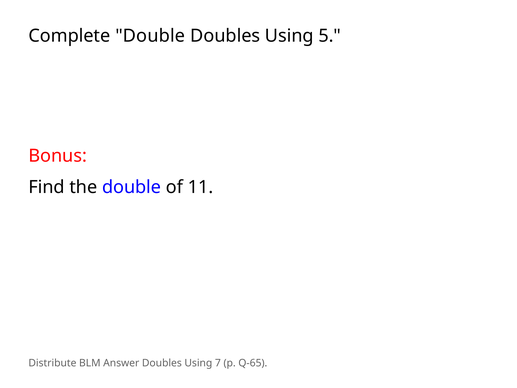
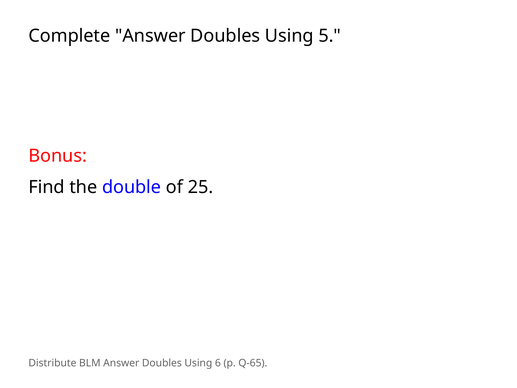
Complete Double: Double -> Answer (150, 36)
11: 11 -> 25 (200, 187)
7: 7 -> 6 (218, 363)
